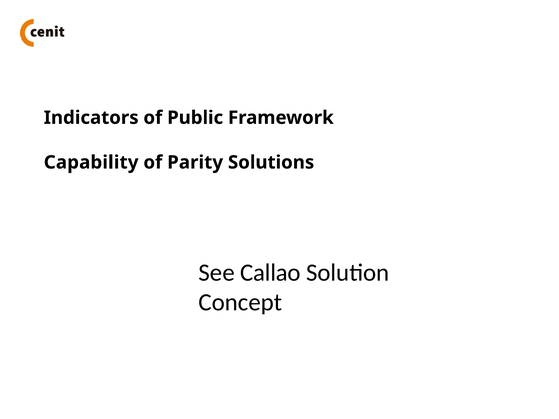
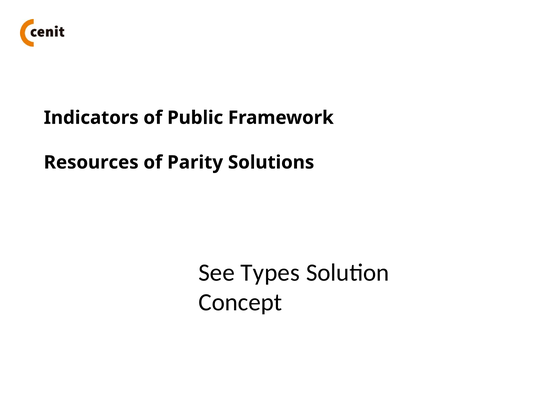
Capability: Capability -> Resources (91, 162)
Callao: Callao -> Types (270, 273)
